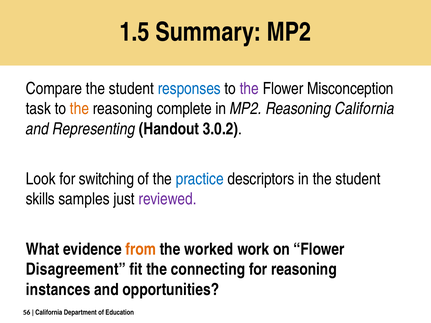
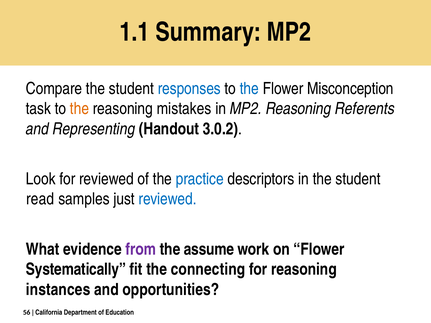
1.5: 1.5 -> 1.1 (134, 32)
the colour: purple -> blue (249, 89)
complete: complete -> mistakes (184, 109)
Reasoning California: California -> Referents (365, 109)
for switching: switching -> reviewed (106, 179)
skills: skills -> read (40, 199)
reviewed colour: purple -> blue (168, 199)
from colour: orange -> purple (141, 250)
worked: worked -> assume (209, 250)
Disagreement: Disagreement -> Systematically (76, 270)
